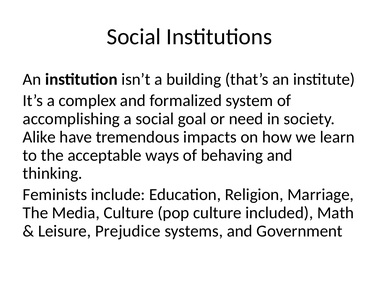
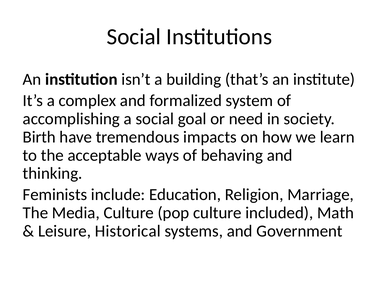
Alike: Alike -> Birth (39, 137)
Prejudice: Prejudice -> Historical (128, 231)
